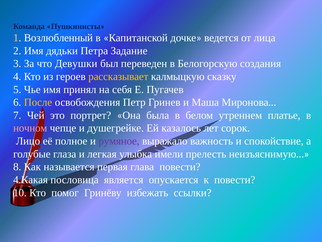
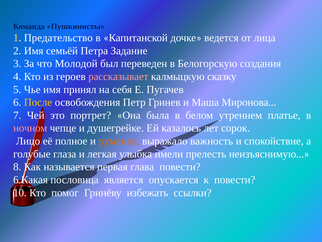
Возлюбленный: Возлюбленный -> Предательство (58, 38)
дядьки: дядьки -> семьёй (62, 51)
Девушки: Девушки -> Молодой (76, 64)
рассказывает colour: yellow -> pink (118, 76)
румяное colour: purple -> orange (119, 141)
4.Какая: 4.Какая -> 6.Какая (31, 179)
